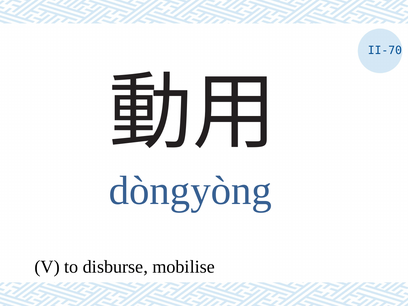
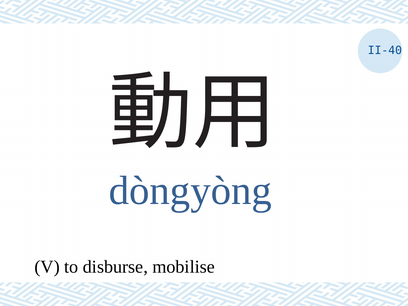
II-70: II-70 -> II-40 (385, 50)
